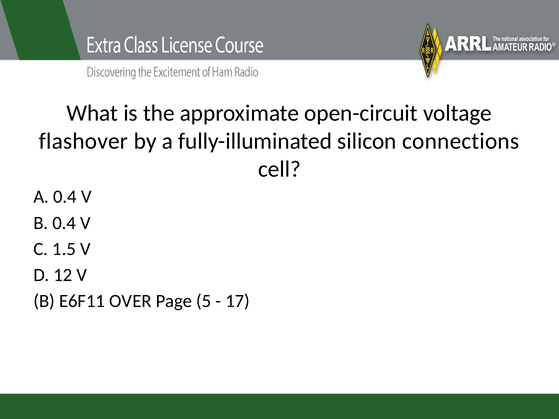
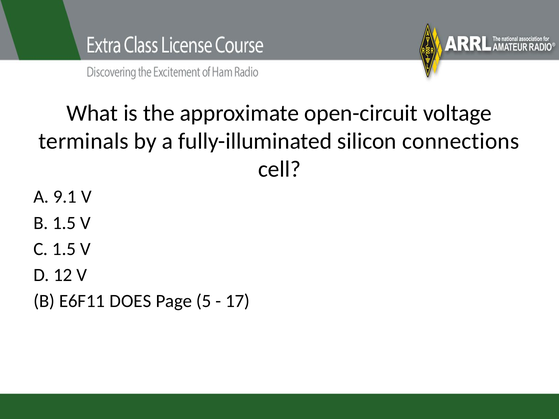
flashover: flashover -> terminals (84, 141)
A 0.4: 0.4 -> 9.1 (65, 197)
B 0.4: 0.4 -> 1.5 (64, 223)
OVER: OVER -> DOES (130, 301)
